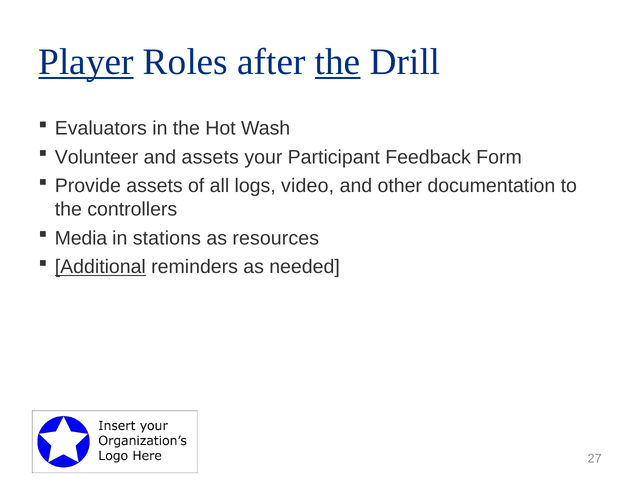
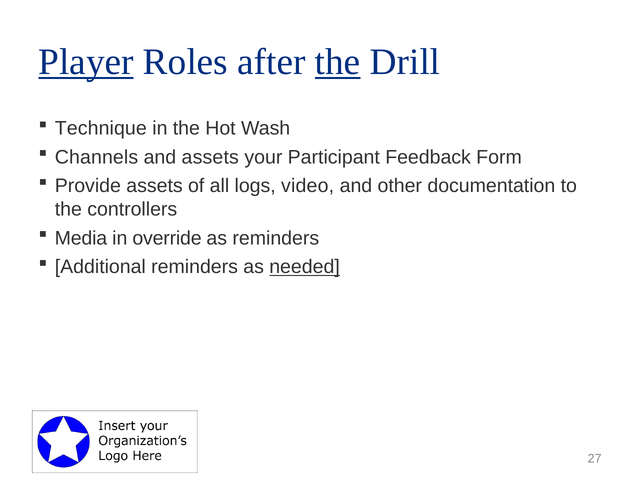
Evaluators: Evaluators -> Technique (101, 128)
Volunteer: Volunteer -> Channels (97, 157)
stations: stations -> override (167, 238)
as resources: resources -> reminders (276, 238)
Additional underline: present -> none (100, 267)
needed underline: none -> present (305, 267)
